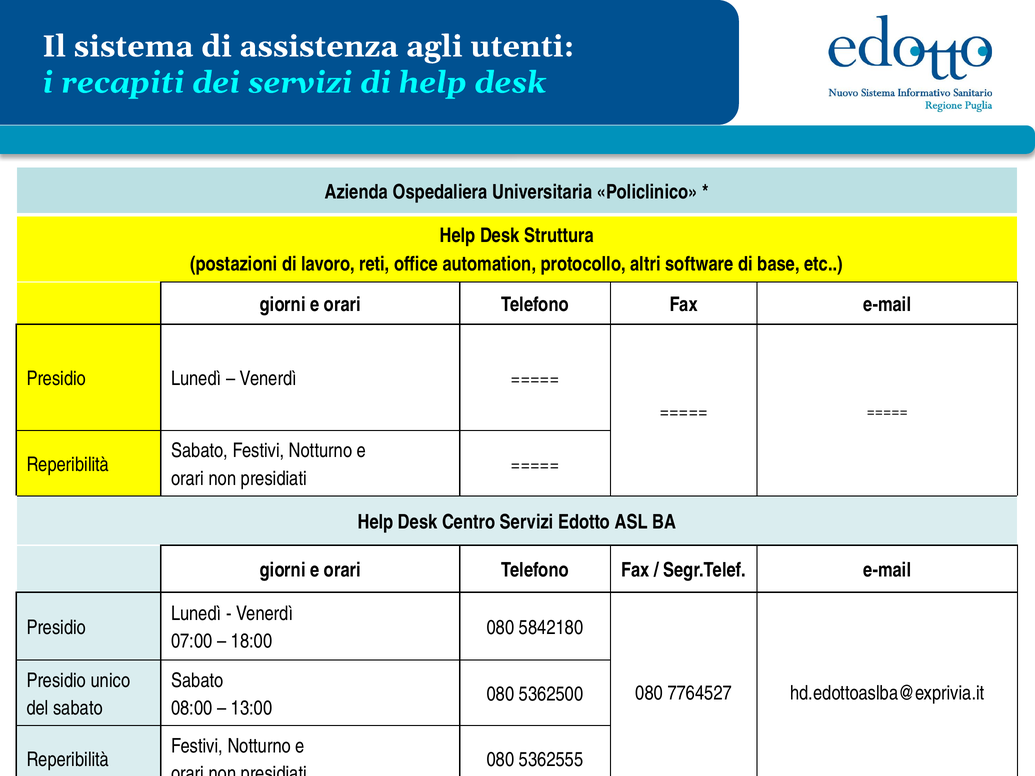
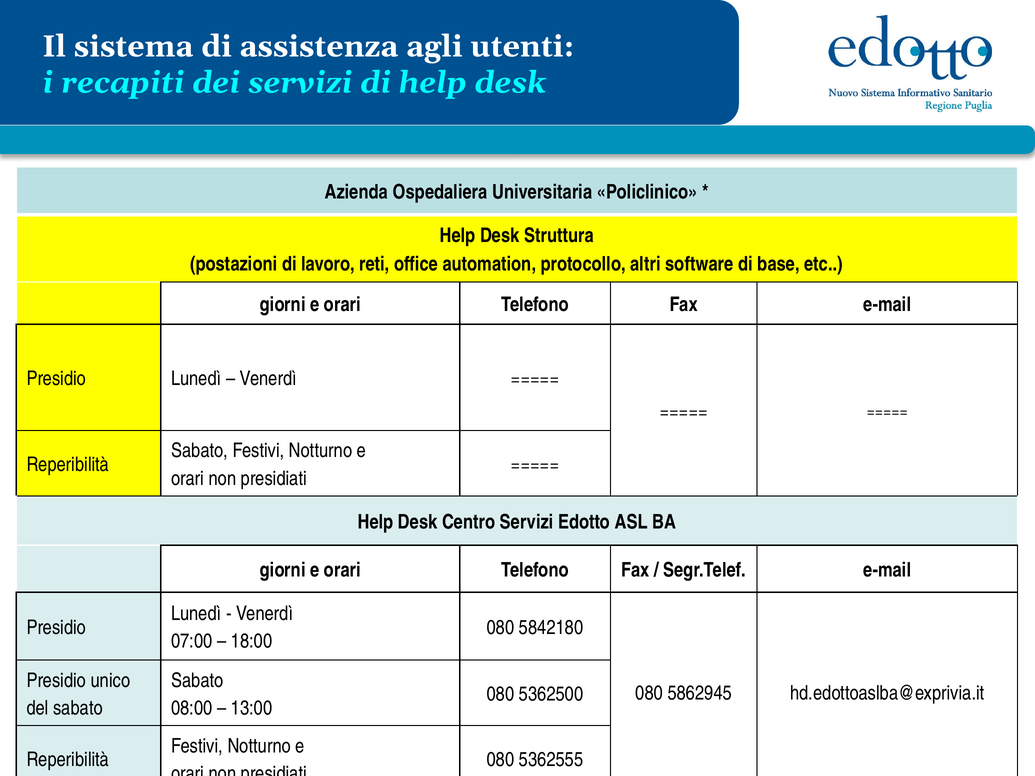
7764527: 7764527 -> 5862945 (700, 693)
